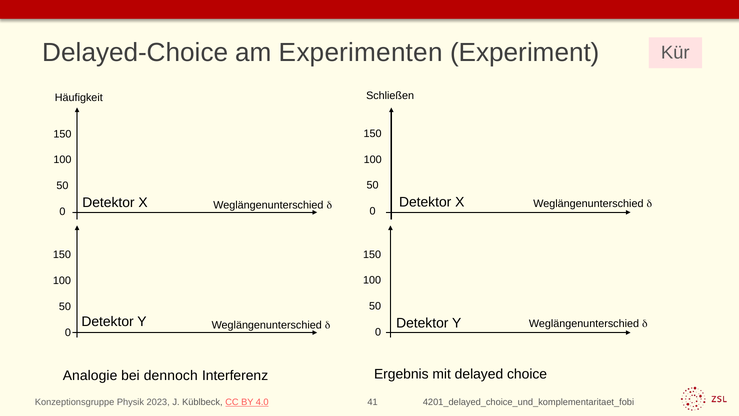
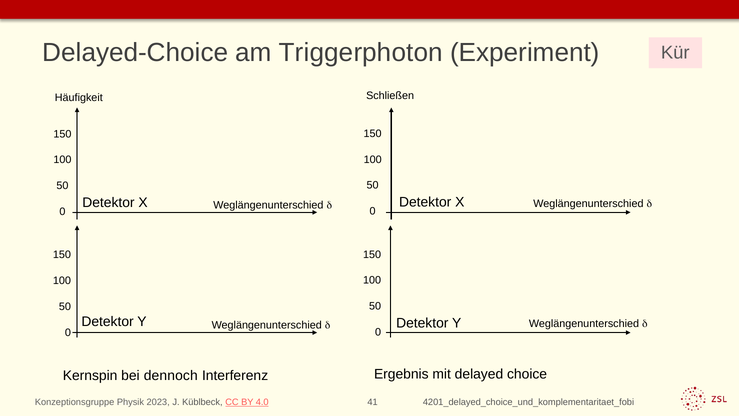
Experimenten: Experimenten -> Triggerphoton (361, 53)
Analogie: Analogie -> Kernspin (90, 375)
